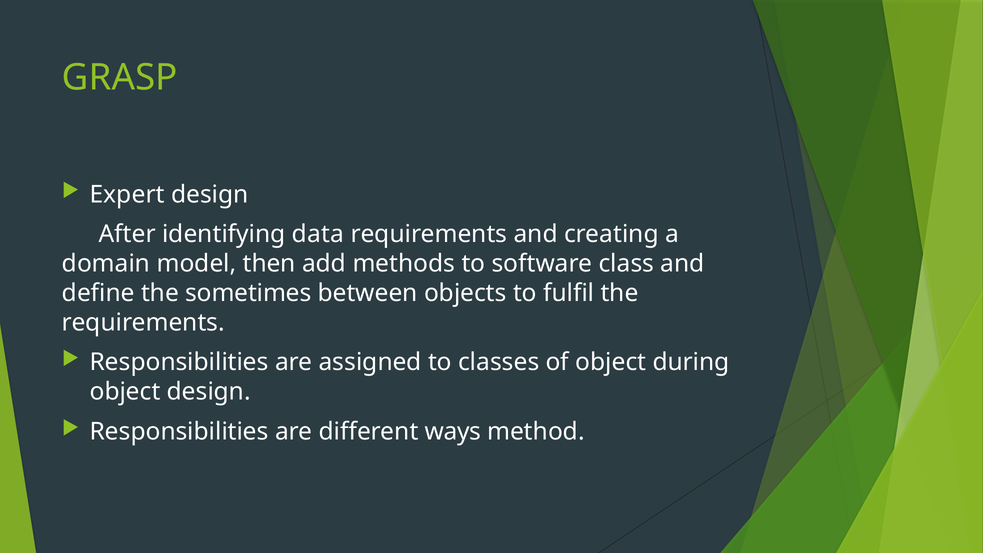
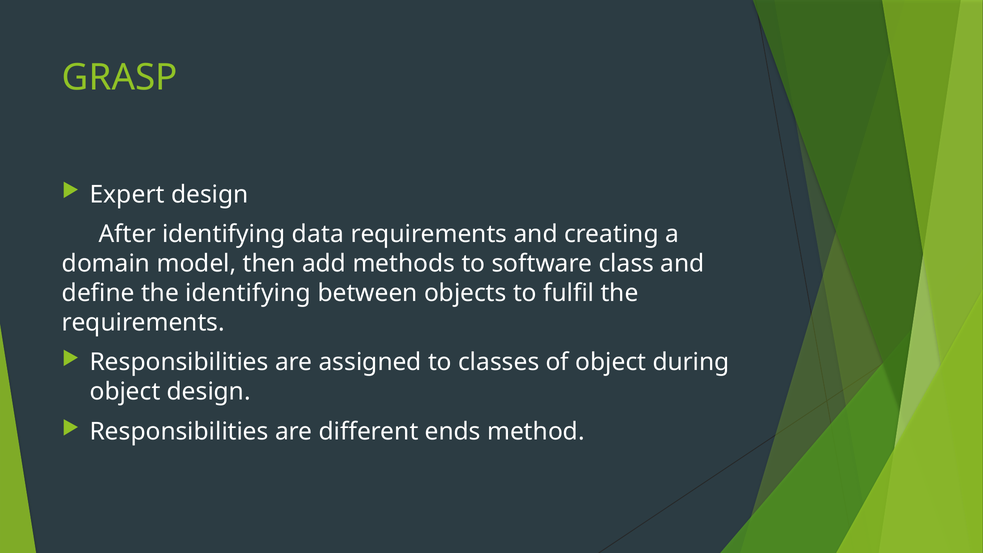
the sometimes: sometimes -> identifying (248, 293)
ways: ways -> ends (453, 432)
